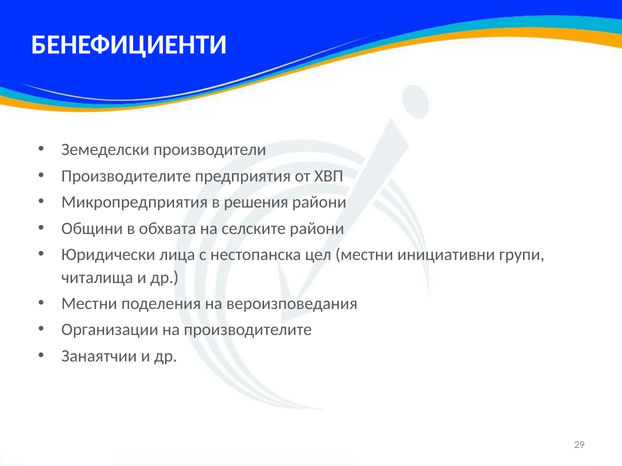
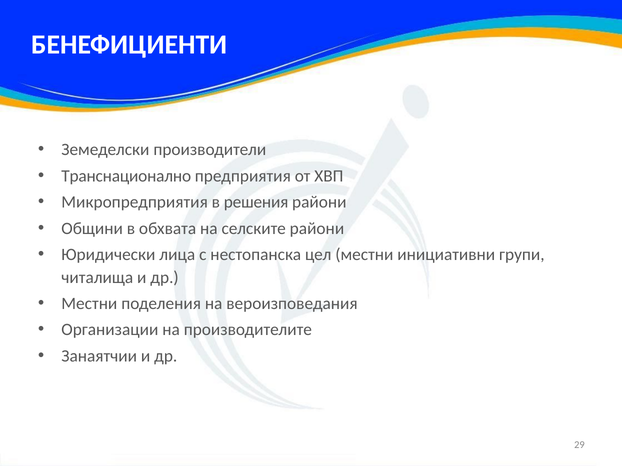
Производителите: Производителите -> Транснационално (126, 176)
